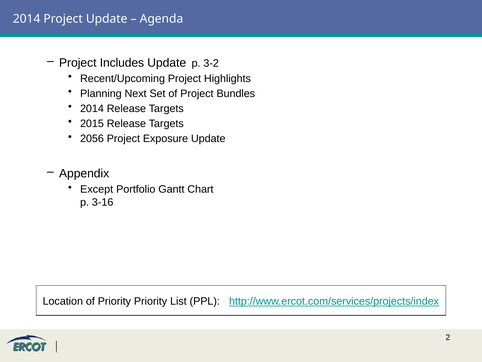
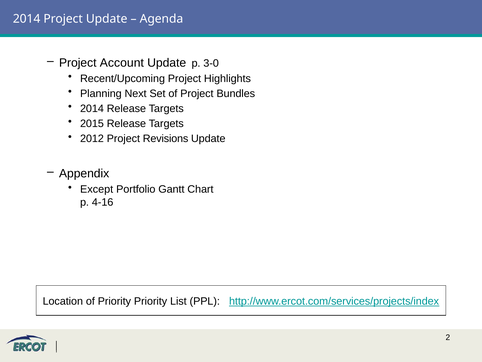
Includes: Includes -> Account (122, 63)
3-2: 3-2 -> 3-0 (211, 63)
2056: 2056 -> 2012 (92, 138)
Exposure: Exposure -> Revisions (166, 138)
3-16: 3-16 -> 4-16 (103, 202)
